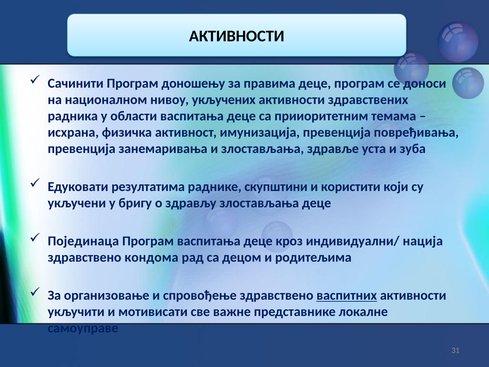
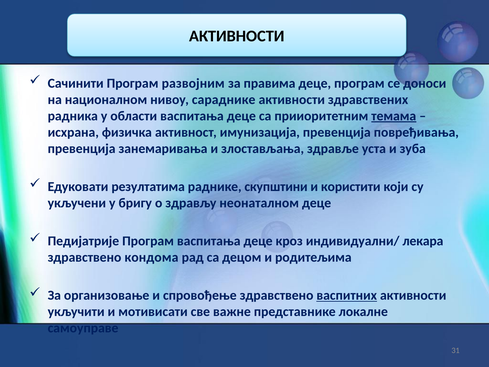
доношењу: доношењу -> развојним (193, 83)
укључених: укључених -> сараднике (224, 100)
темама underline: none -> present (394, 116)
здрављу злостављања: злостављања -> неонаталном (259, 203)
Појединаца: Појединаца -> Педијатрије (83, 241)
нација: нација -> лекара (423, 241)
